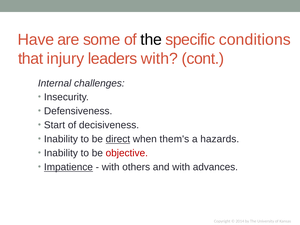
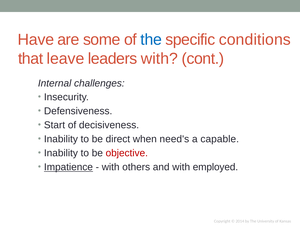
the colour: black -> blue (151, 40)
injury: injury -> leave (66, 59)
direct underline: present -> none (118, 139)
them's: them's -> need's (174, 139)
hazards: hazards -> capable (220, 139)
advances: advances -> employed (215, 167)
